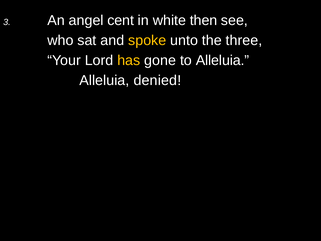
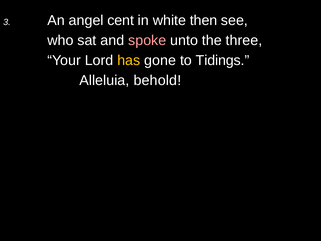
spoke colour: yellow -> pink (147, 40)
to Alleluia: Alleluia -> Tidings (222, 60)
denied: denied -> behold (157, 80)
